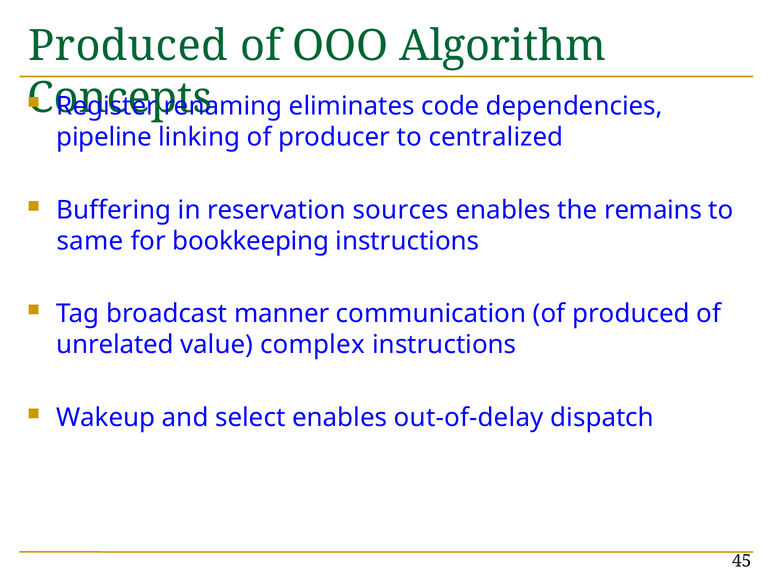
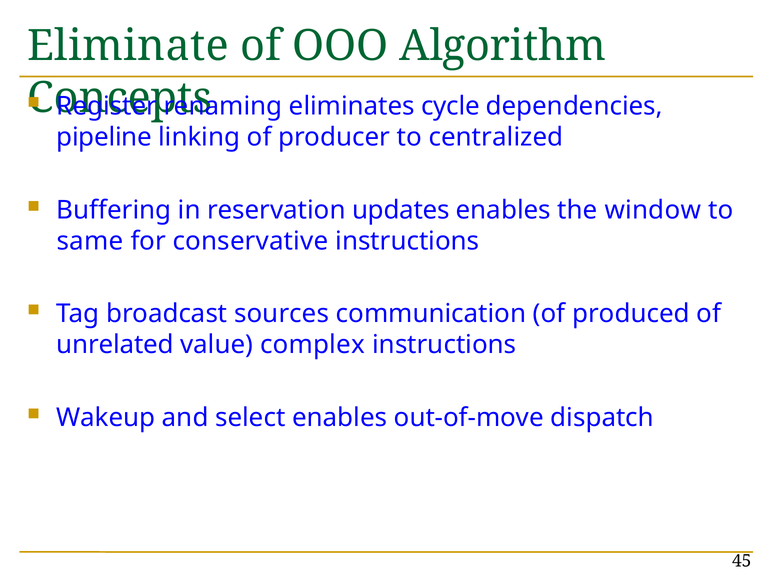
Produced: Produced -> Eliminate (128, 46)
code: code -> cycle (450, 106)
sources: sources -> updates (401, 210)
remains: remains -> window (653, 210)
bookkeeping: bookkeeping -> conservative (250, 241)
manner: manner -> sources (282, 314)
out-of-delay: out-of-delay -> out-of-move (469, 418)
